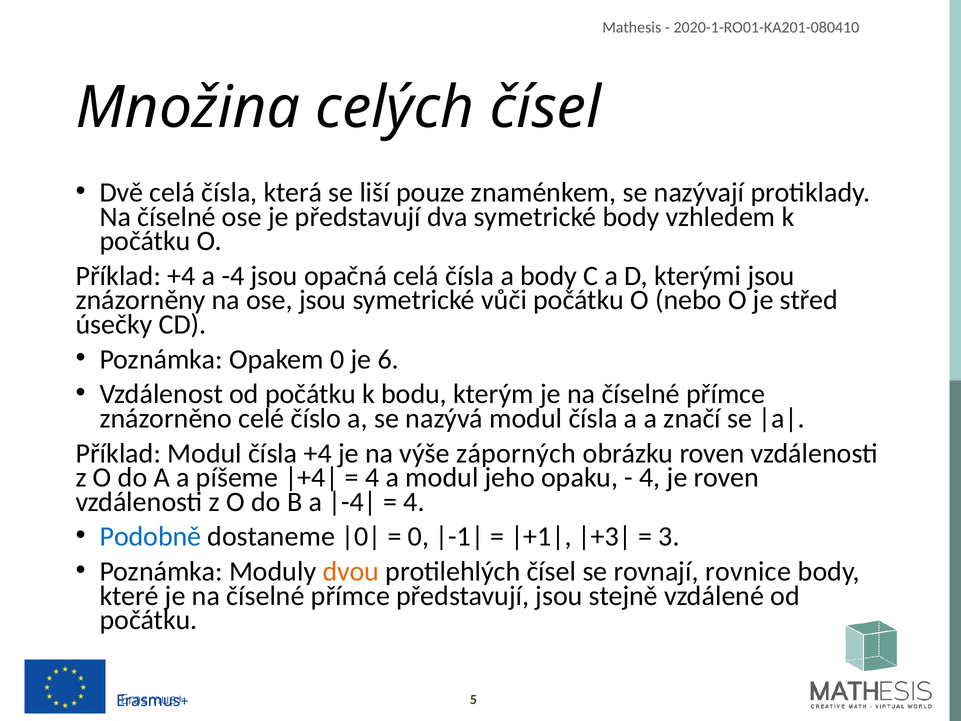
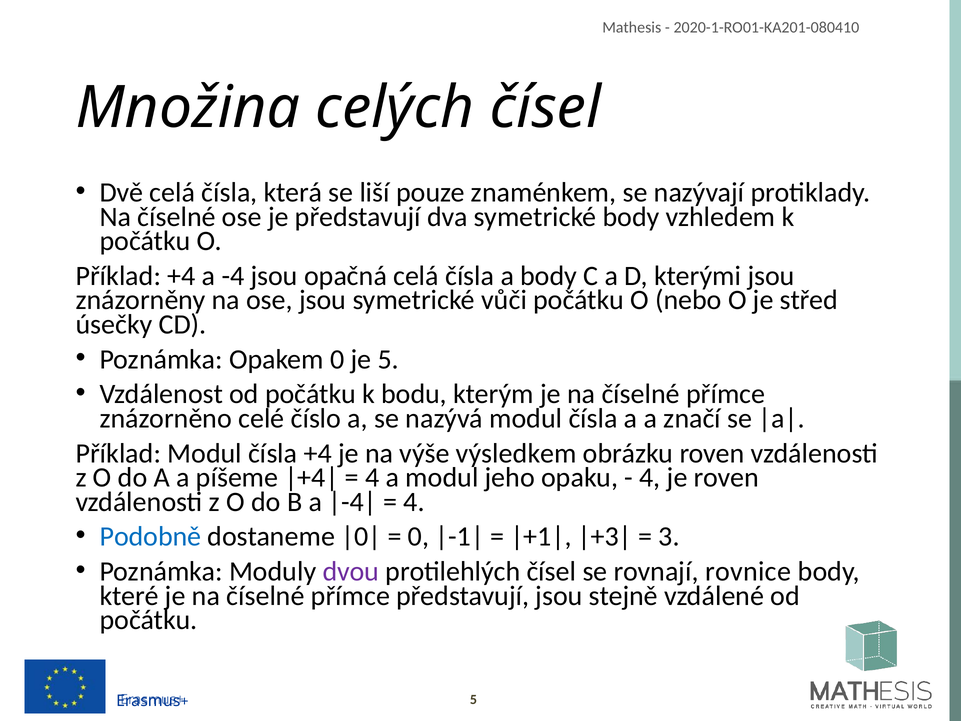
je 6: 6 -> 5 (388, 359)
záporných: záporných -> výsledkem (516, 453)
dvou colour: orange -> purple (351, 571)
